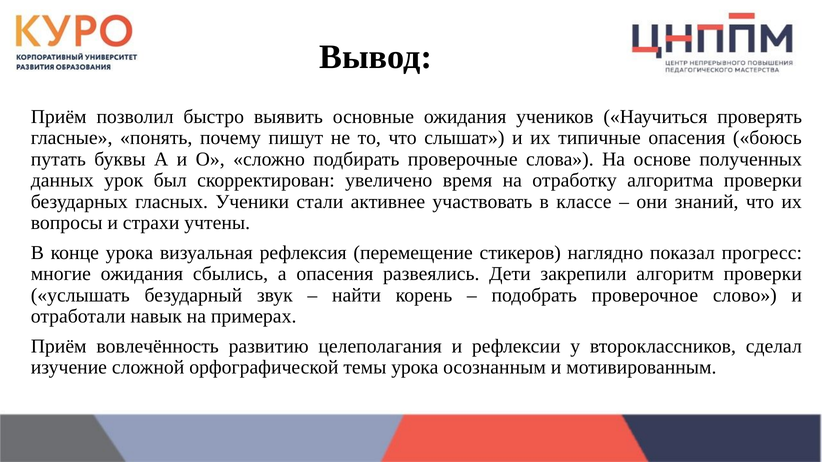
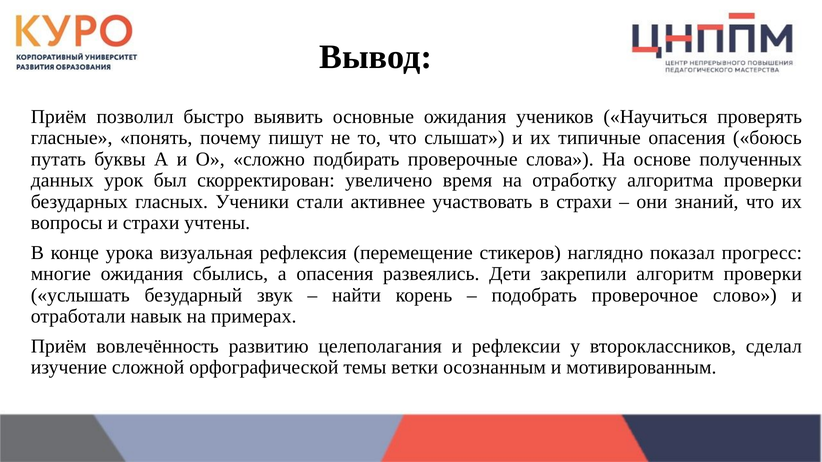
в классе: классе -> страхи (584, 202)
темы урока: урока -> ветки (415, 368)
